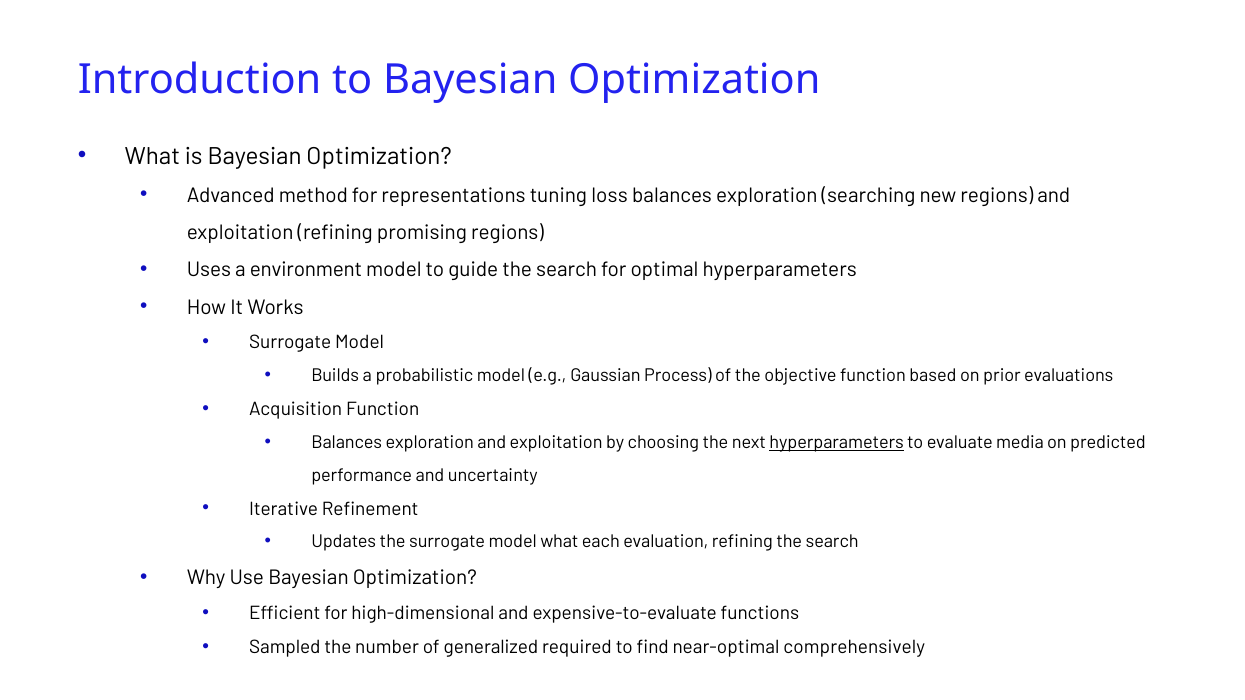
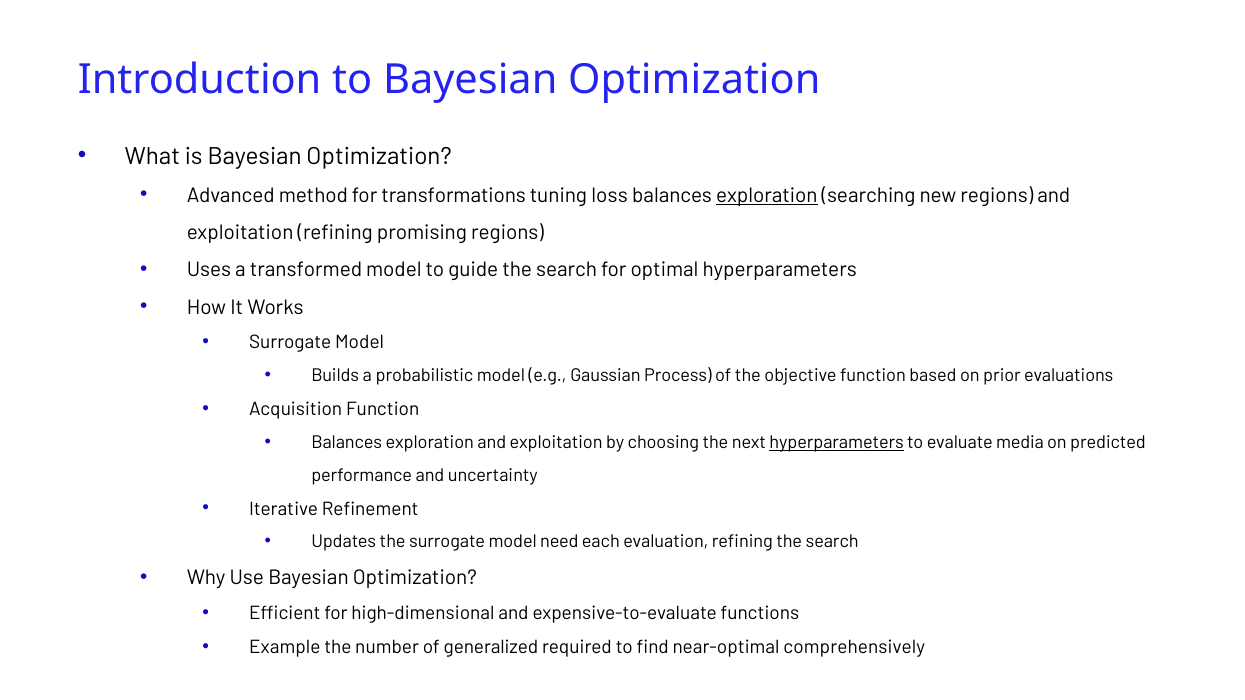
representations: representations -> transformations (454, 195)
exploration underline: none -> present (767, 195)
environment: environment -> transformed (306, 270)
model what: what -> need (559, 542)
Sampled: Sampled -> Example (285, 648)
